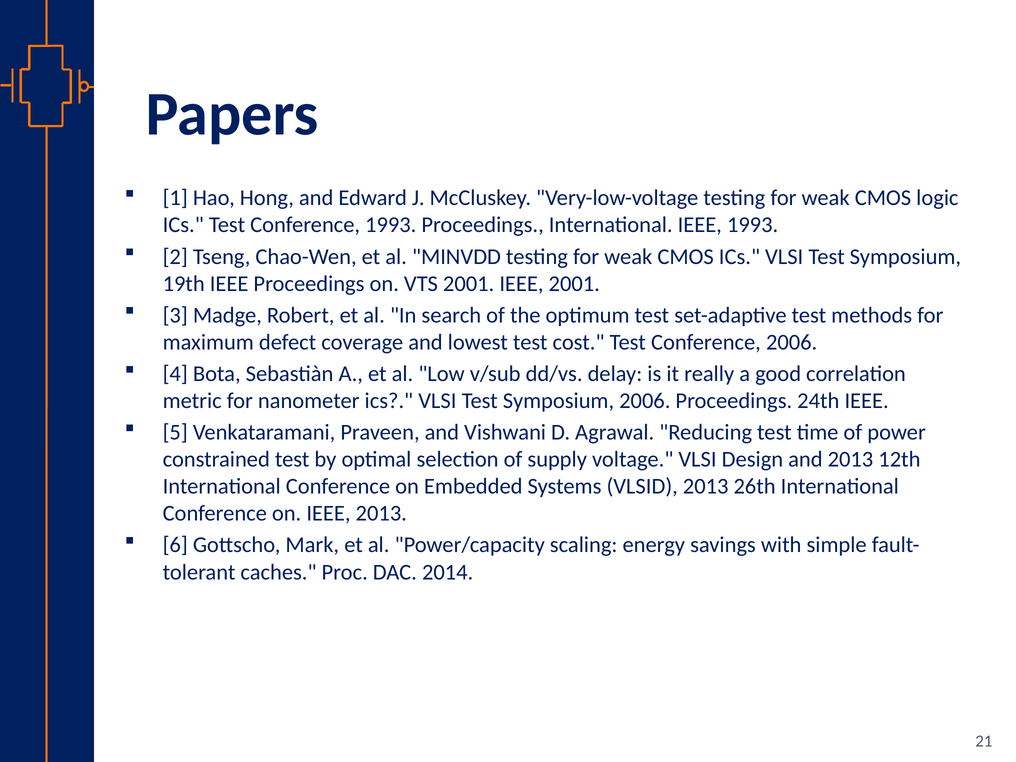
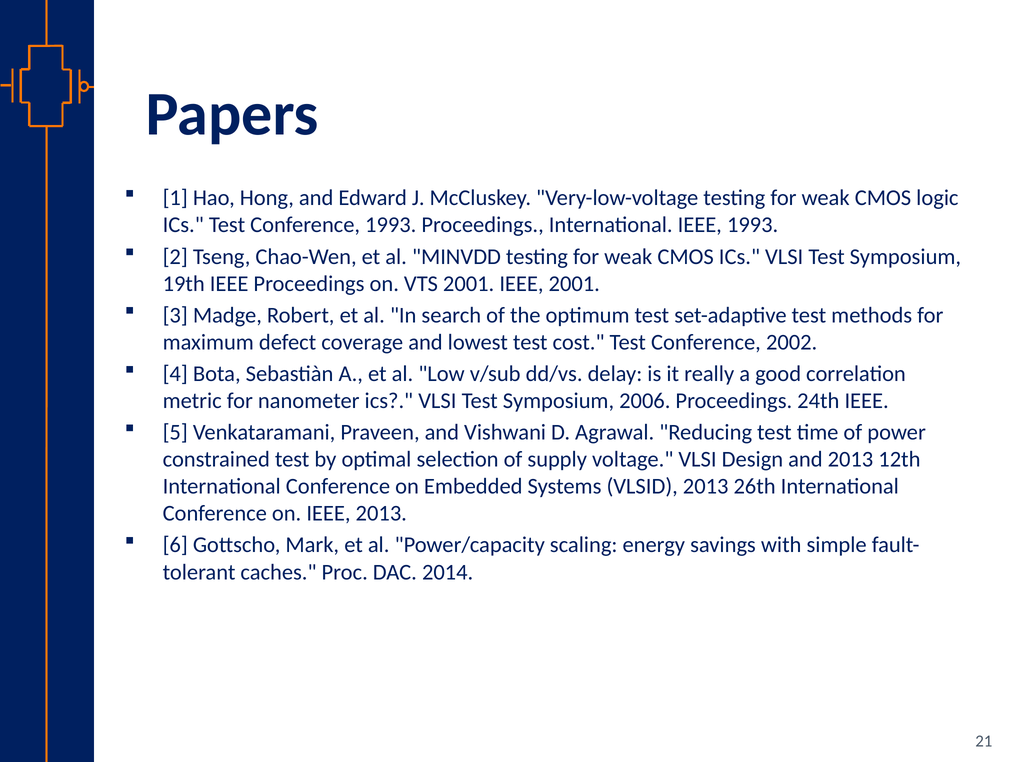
Conference 2006: 2006 -> 2002 (792, 342)
